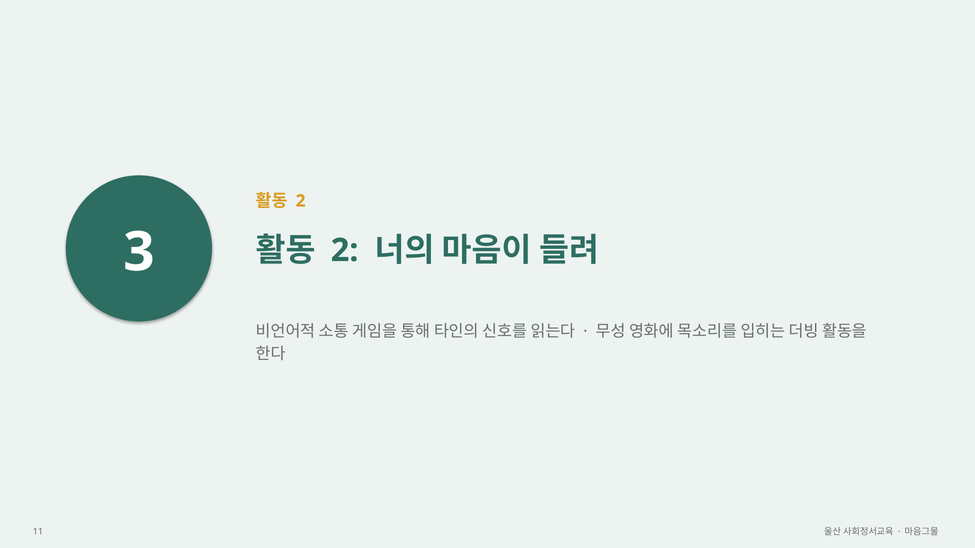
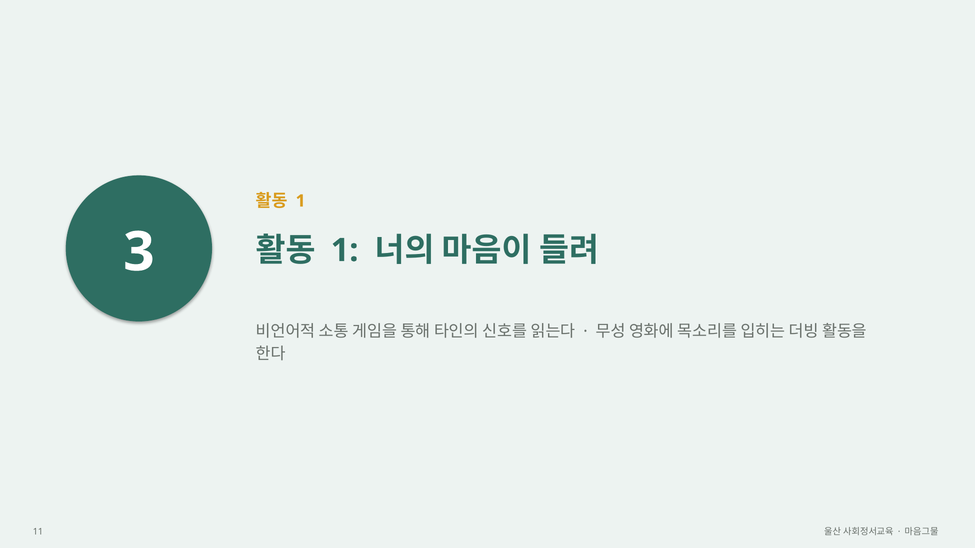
2: 2 -> 1 (301, 201)
2: 2 -> 1 (345, 251)
